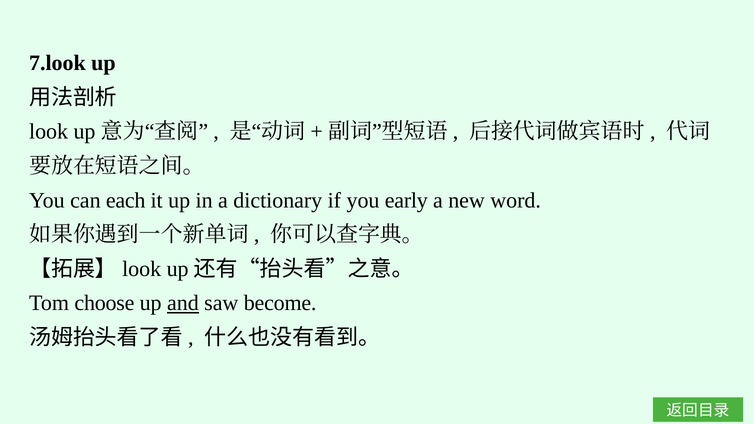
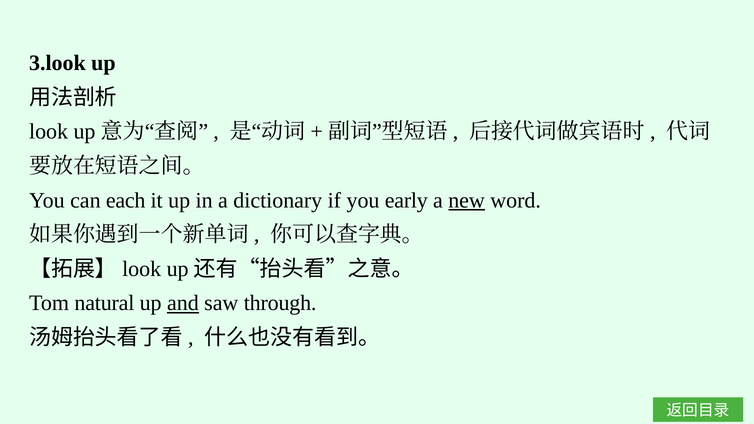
7.look: 7.look -> 3.look (57, 63)
new underline: none -> present (467, 200)
choose: choose -> natural (104, 303)
become: become -> through (280, 303)
